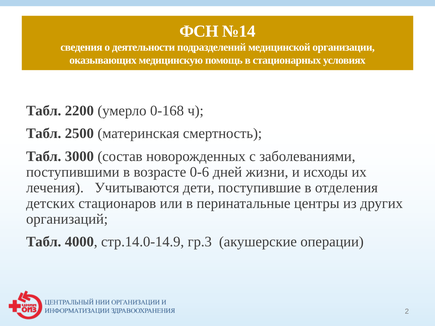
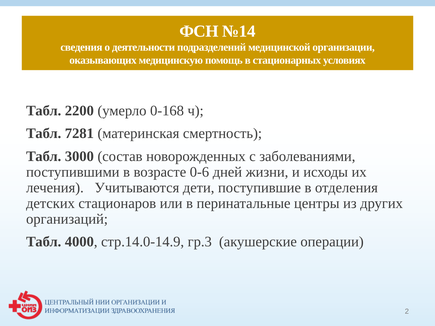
2500: 2500 -> 7281 (79, 134)
